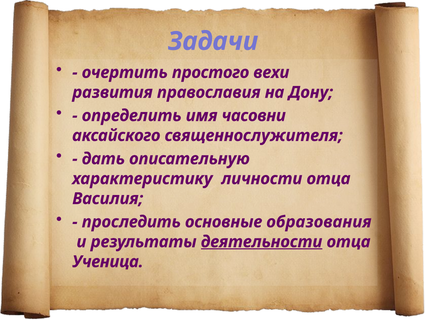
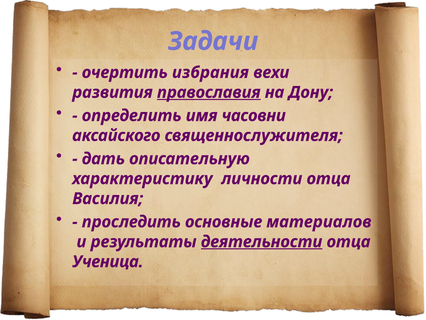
простого: простого -> избрания (210, 72)
православия underline: none -> present (209, 92)
образования: образования -> материалов (319, 222)
